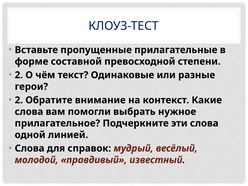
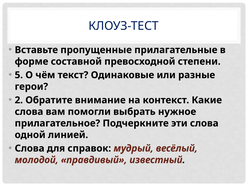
2: 2 -> 5 (19, 75)
